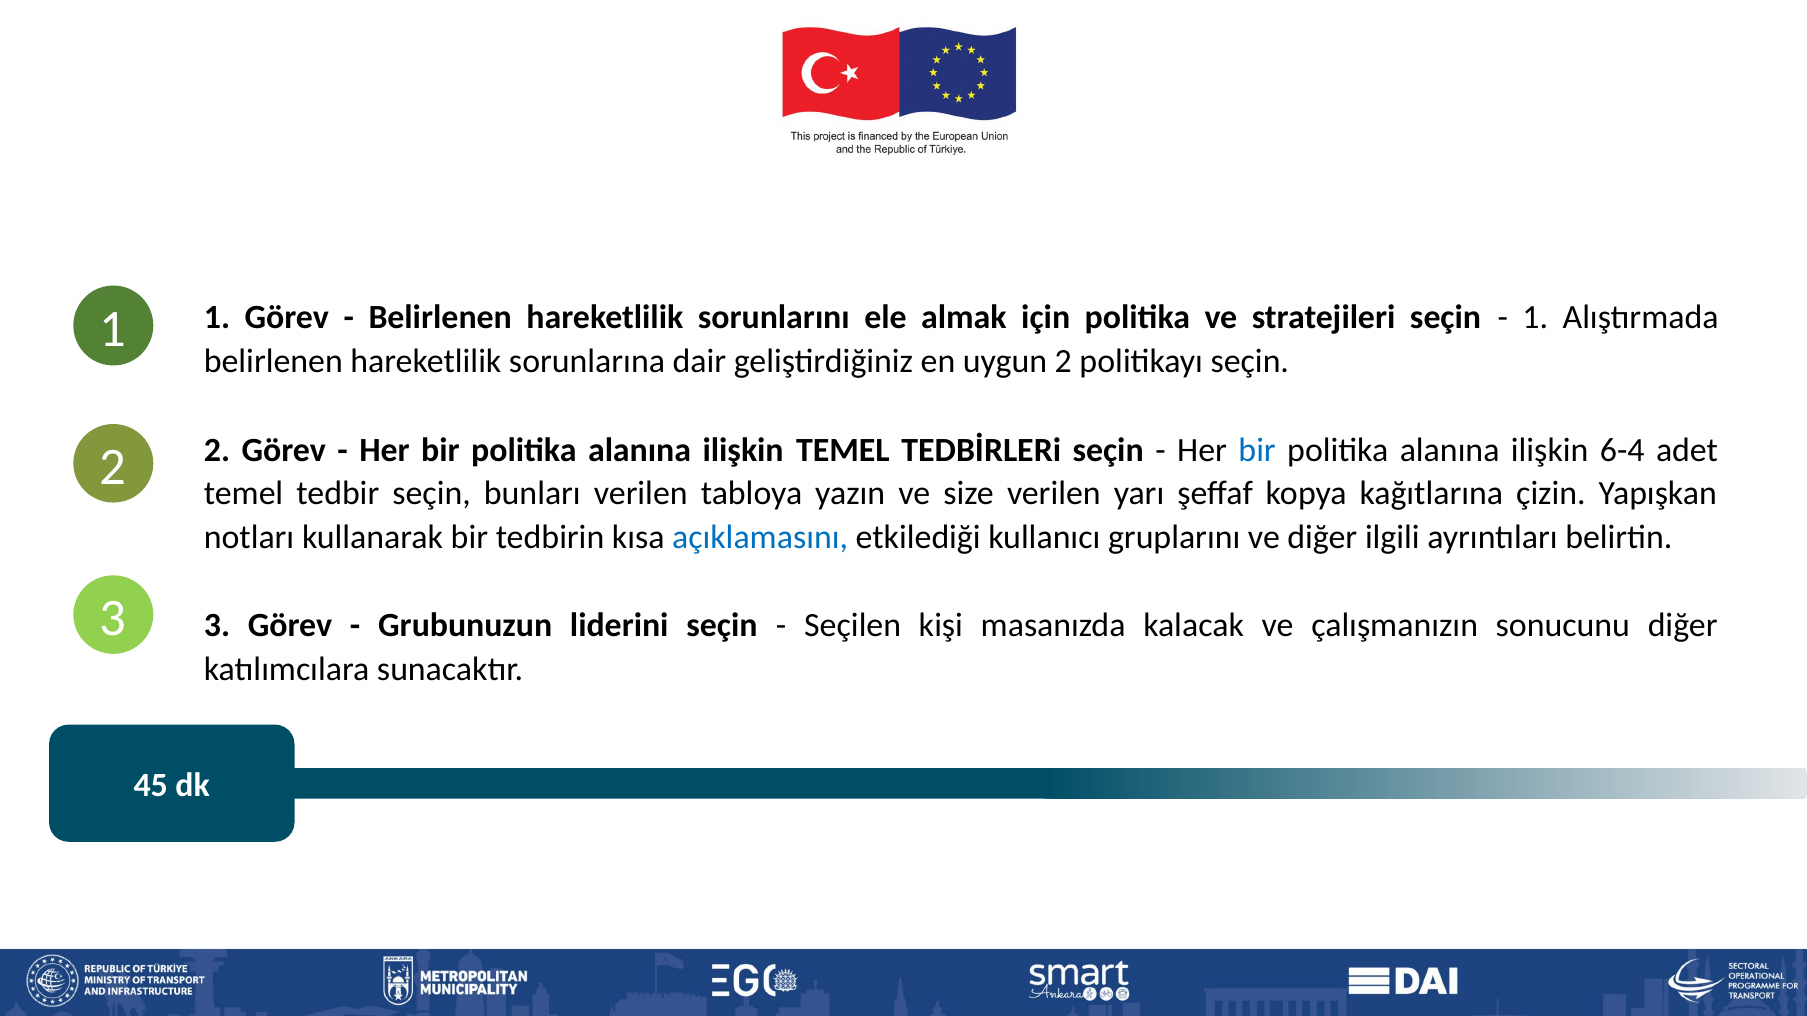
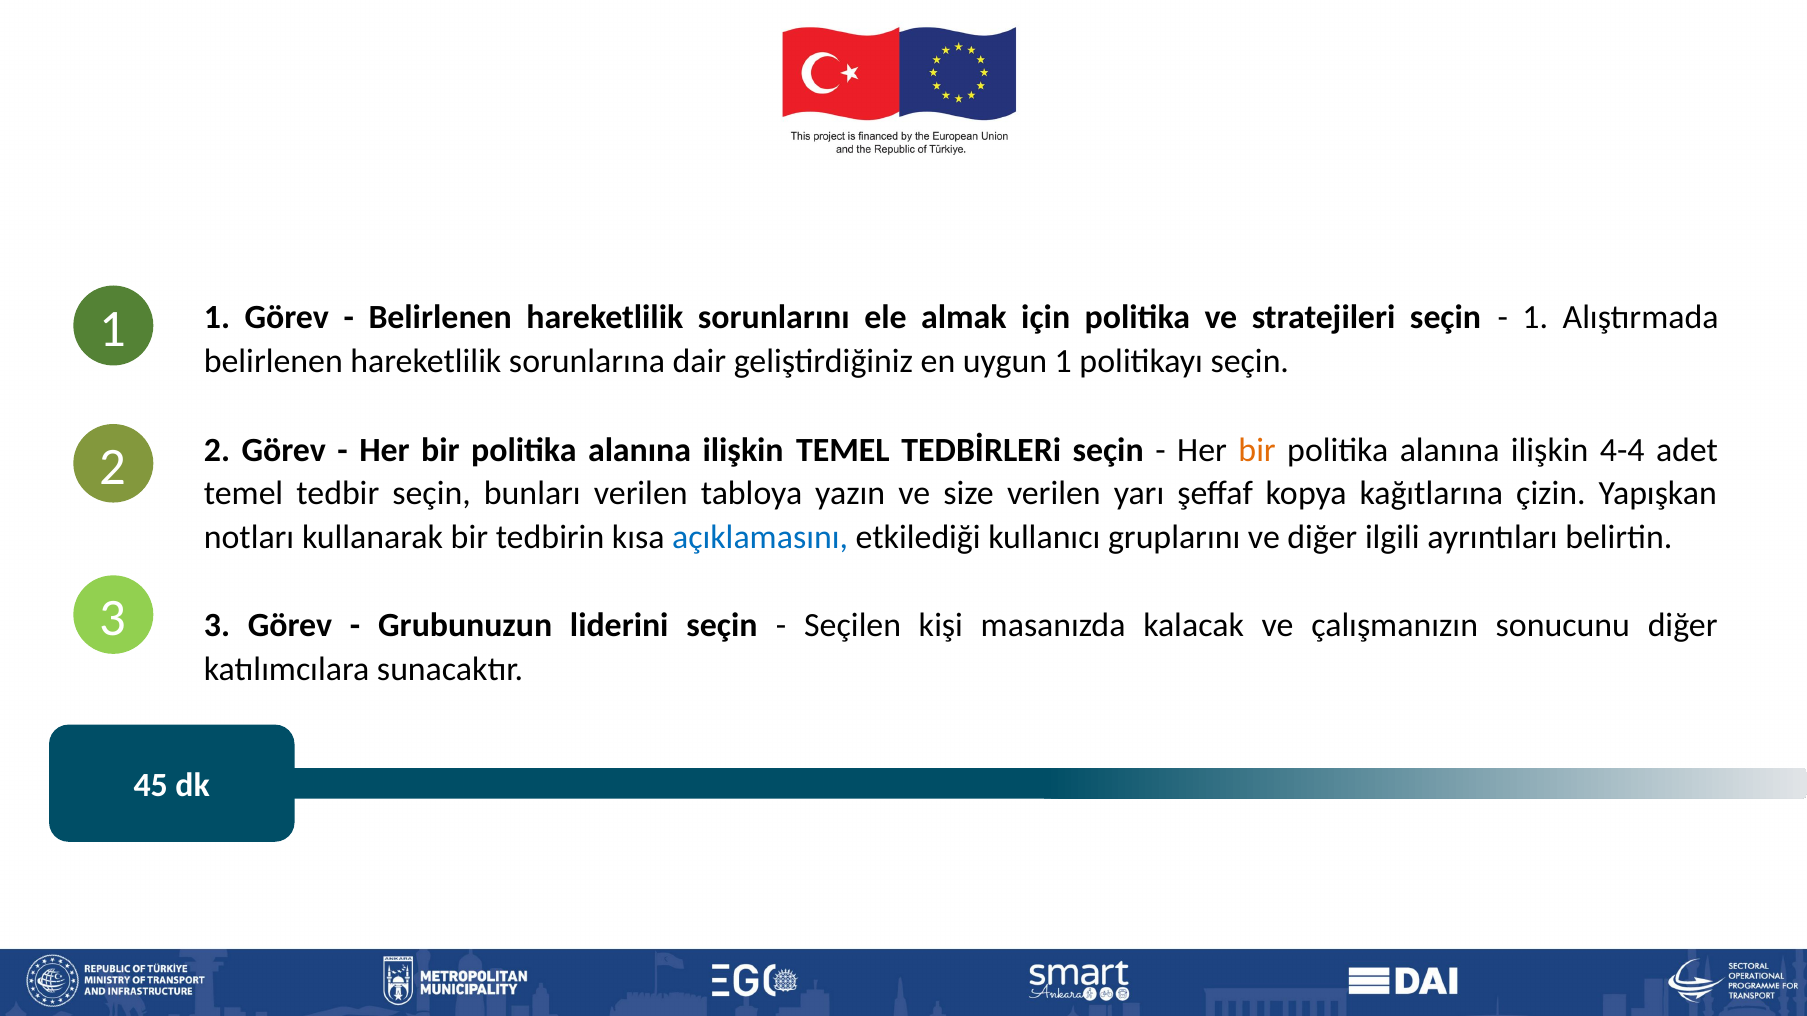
uygun 2: 2 -> 1 (1063, 361)
bir colour: blue -> orange (1257, 450)
6-4: 6-4 -> 4-4 (1622, 450)
